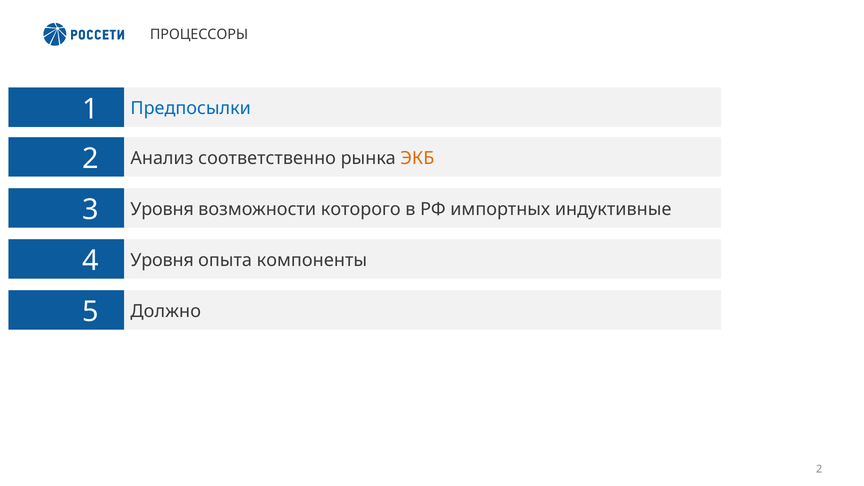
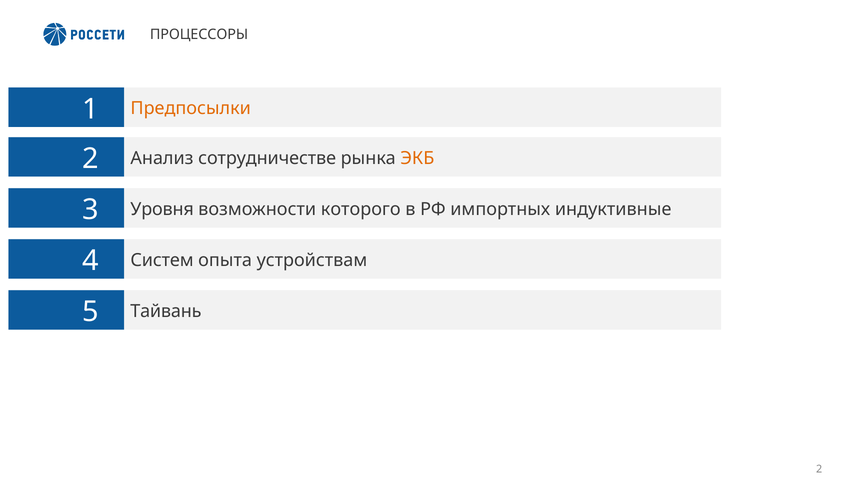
Предпосылки colour: blue -> orange (191, 108)
соответственно: соответственно -> сотрудничестве (267, 158)
Уровня: Уровня -> Систем (162, 260)
компоненты: компоненты -> устройствам (312, 260)
Должно: Должно -> Тайвань (166, 311)
